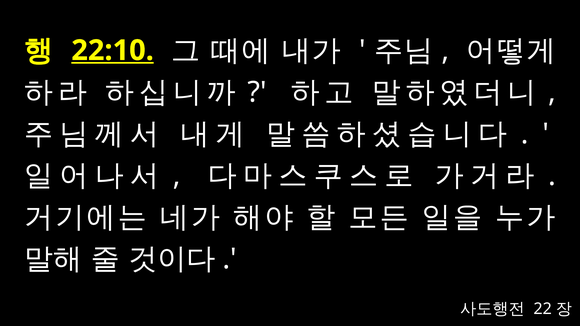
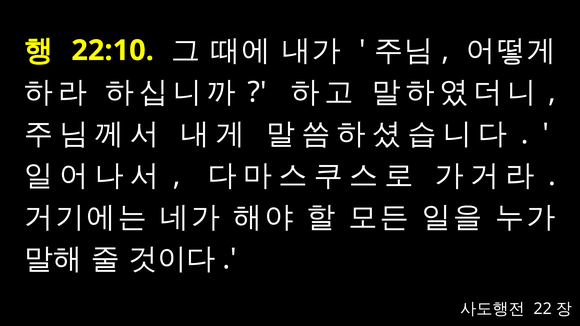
22:10 underline: present -> none (113, 51)
